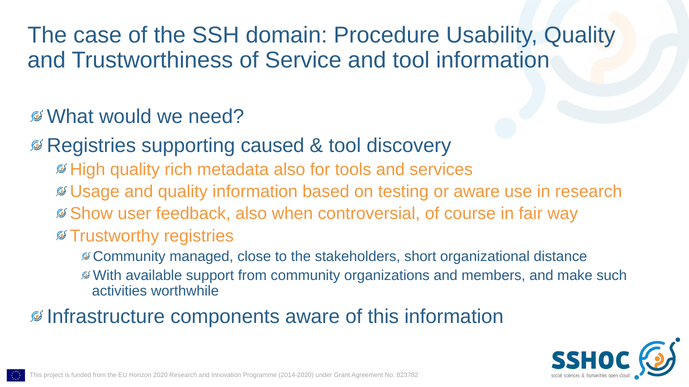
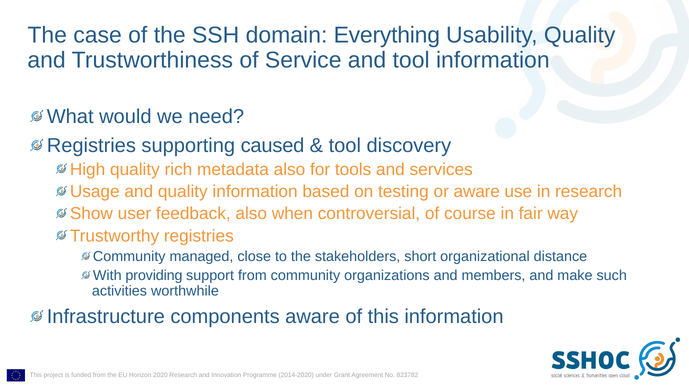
Procedure: Procedure -> Everything (387, 35)
available: available -> providing (154, 276)
